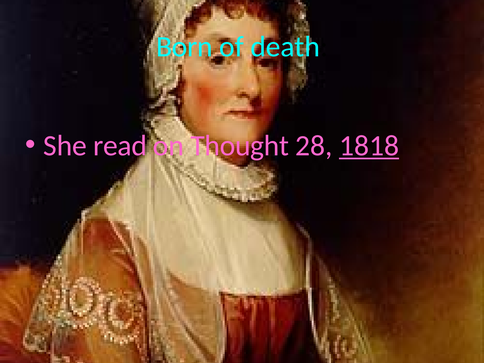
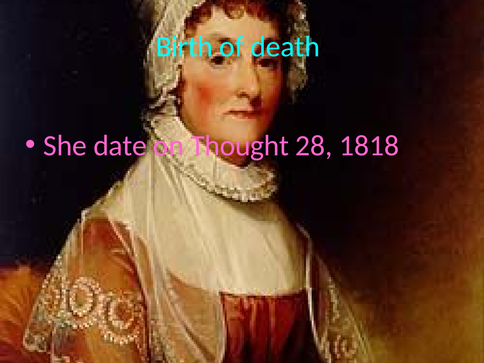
Born: Born -> Birth (184, 47)
read: read -> date (120, 146)
1818 underline: present -> none (369, 146)
